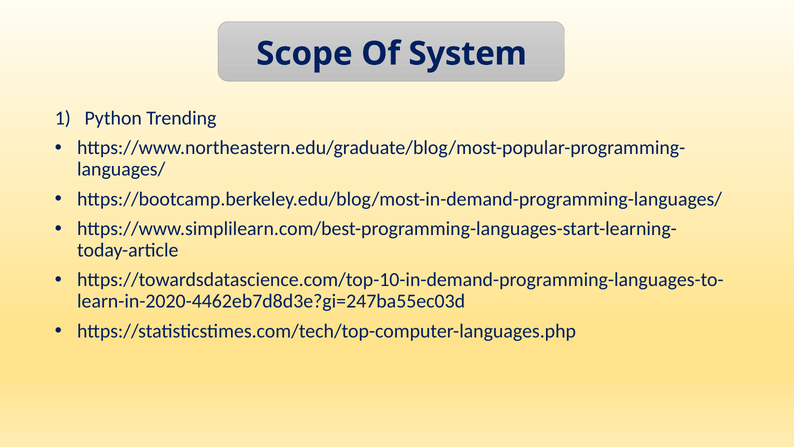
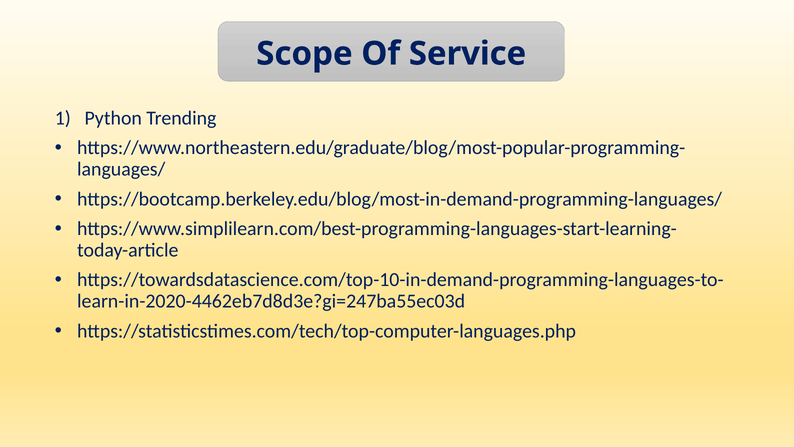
System: System -> Service (468, 54)
